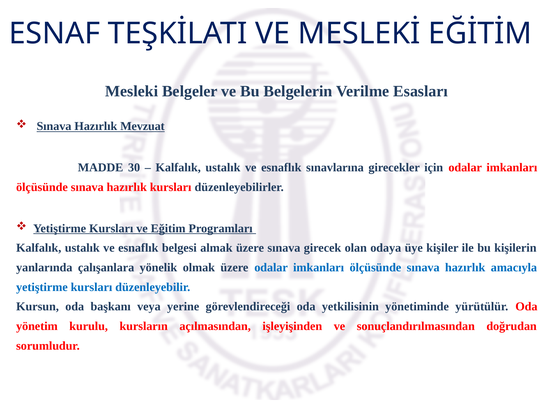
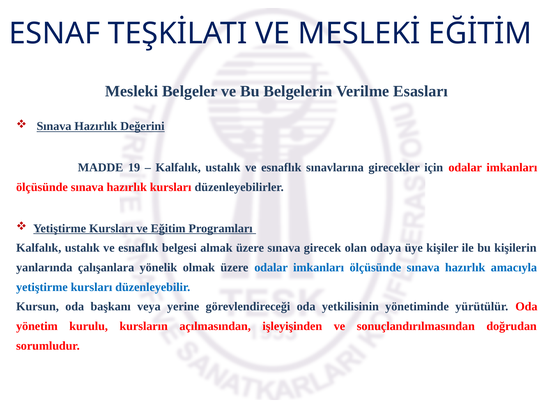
Mevzuat: Mevzuat -> Değerini (142, 126)
30: 30 -> 19 (134, 168)
